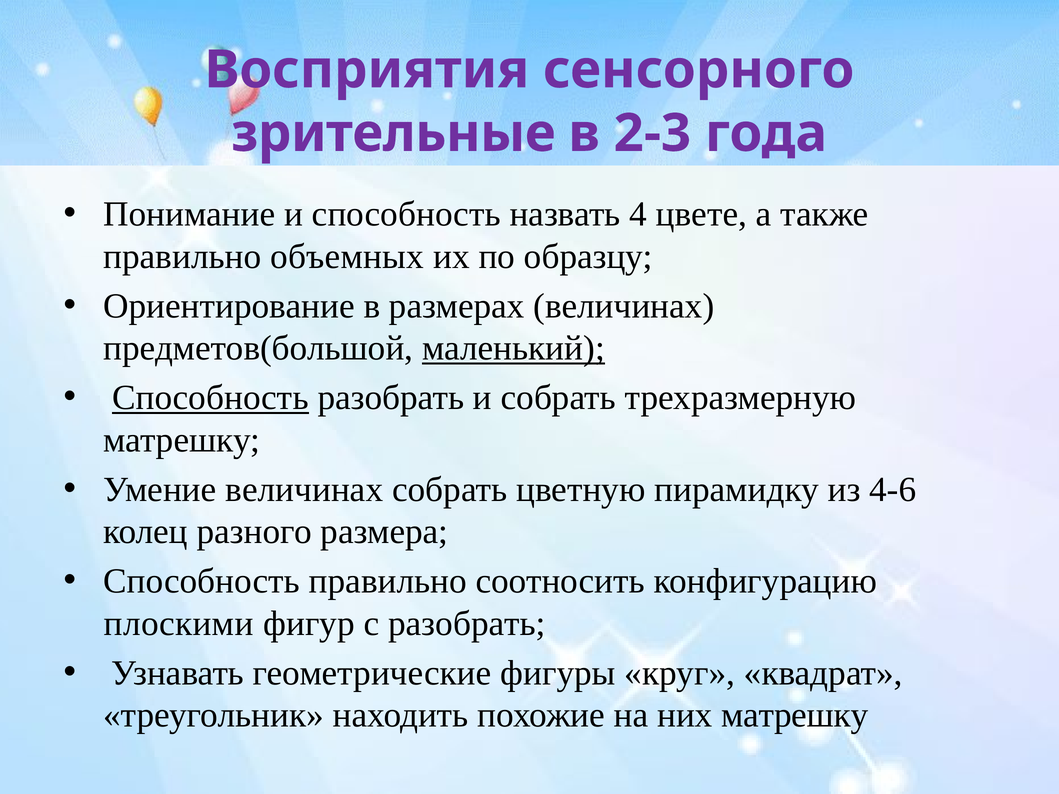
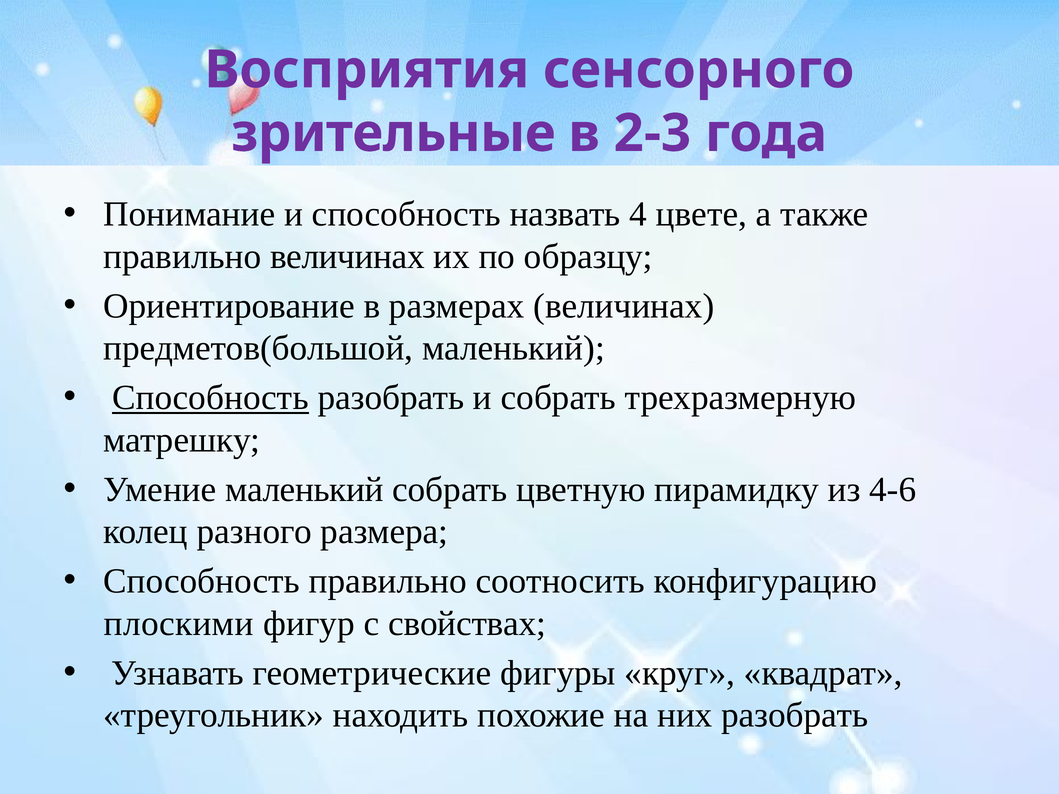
правильно объемных: объемных -> величинах (347, 257)
маленький underline: present -> none (513, 348)
Умение величинах: величинах -> маленький (305, 490)
с разобрать: разобрать -> свойствах (467, 624)
них матрешку: матрешку -> разобрать (795, 715)
